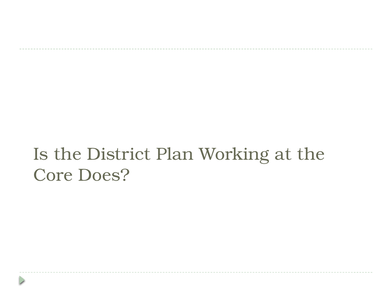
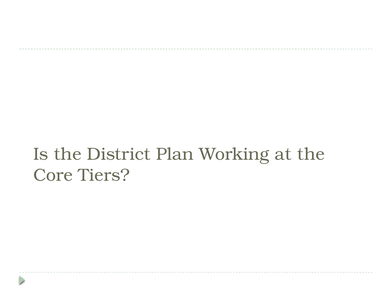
Does: Does -> Tiers (104, 175)
